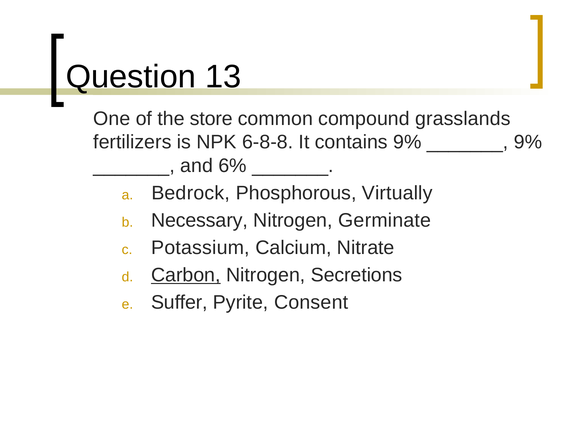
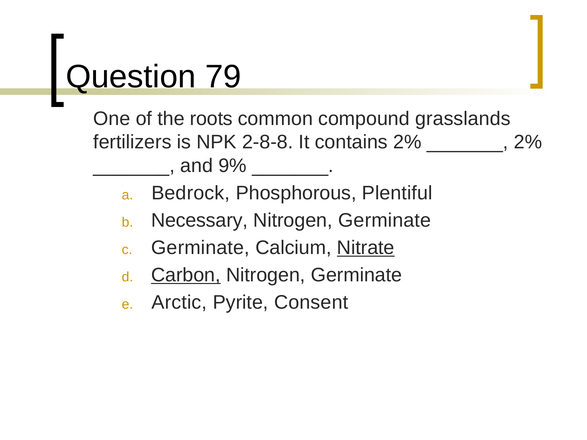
13: 13 -> 79 (223, 77)
store: store -> roots (211, 119)
6-8-8: 6-8-8 -> 2-8-8 (268, 142)
contains 9%: 9% -> 2% (407, 142)
9%: 9% -> 2% (528, 142)
6%: 6% -> 9% (233, 166)
Virtually: Virtually -> Plentiful (397, 193)
Potassium: Potassium -> Germinate (200, 248)
Nitrate underline: none -> present (366, 248)
Secretions: Secretions -> Germinate (356, 275)
Suffer: Suffer -> Arctic (179, 303)
